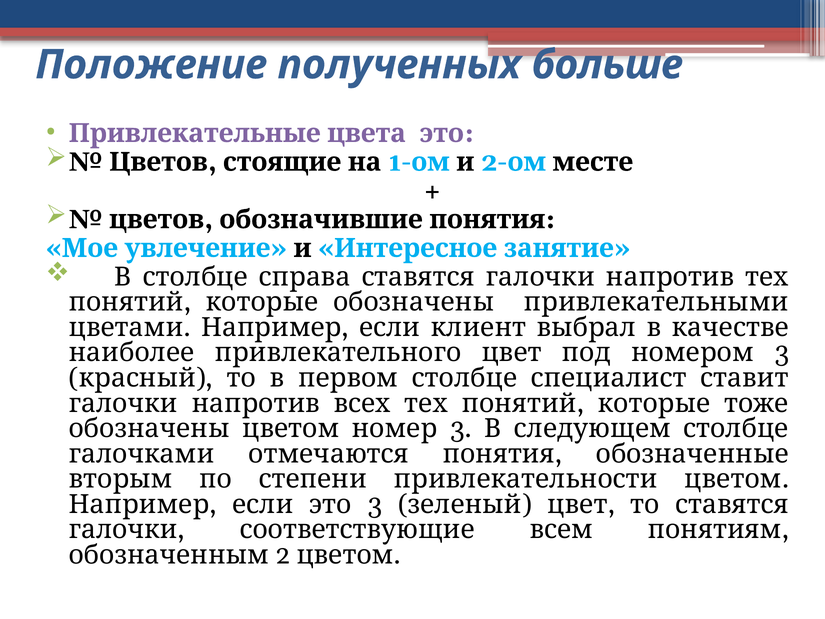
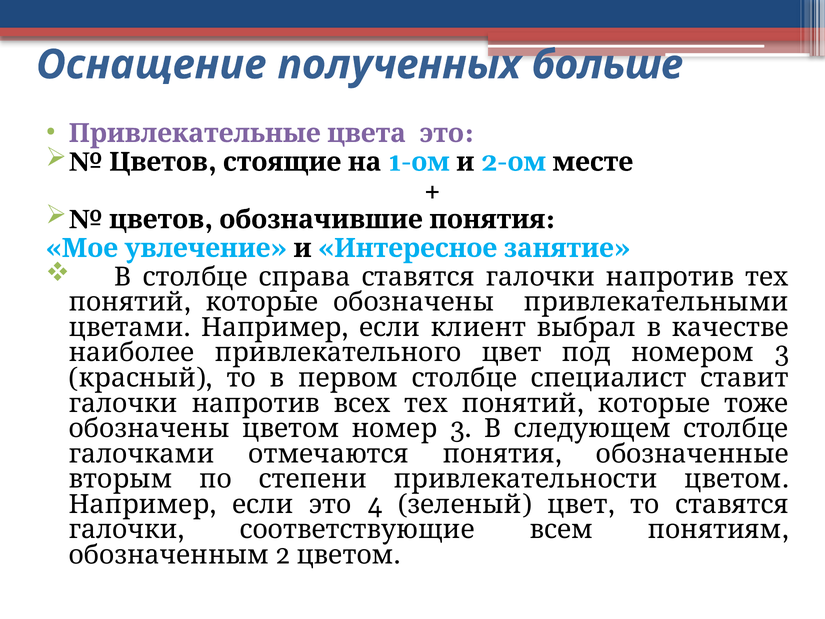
Положение: Положение -> Оснащение (151, 65)
3: 3 -> 4 (375, 504)
